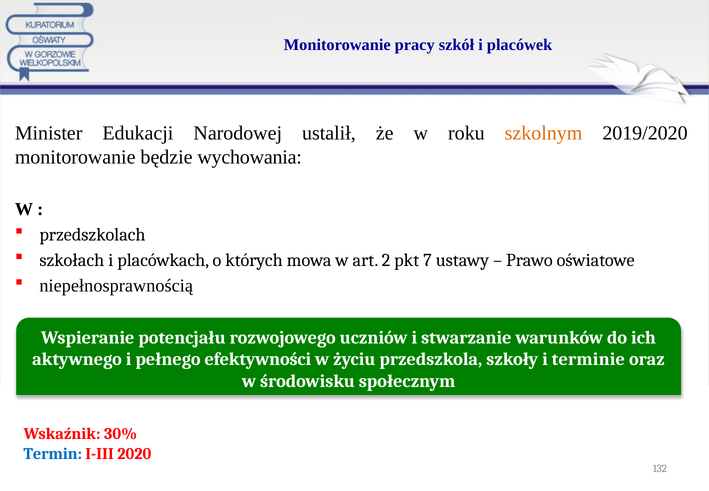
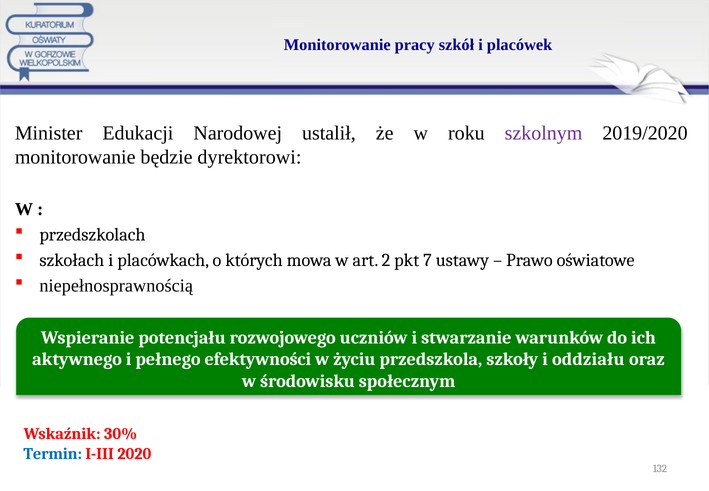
szkolnym colour: orange -> purple (544, 133)
wychowania: wychowania -> dyrektorowi (250, 157)
terminie: terminie -> oddziału (588, 359)
